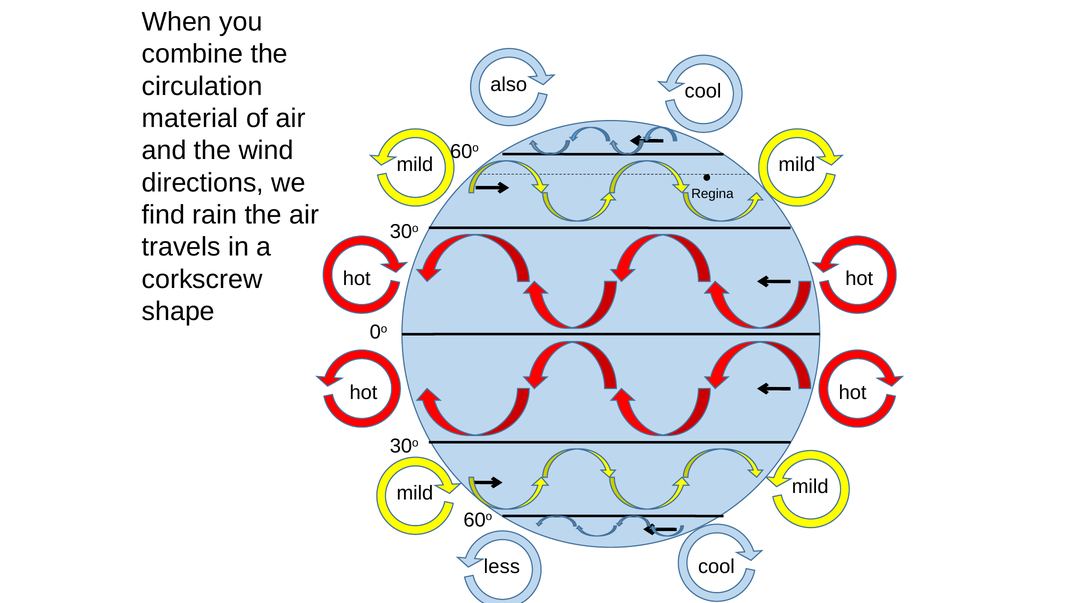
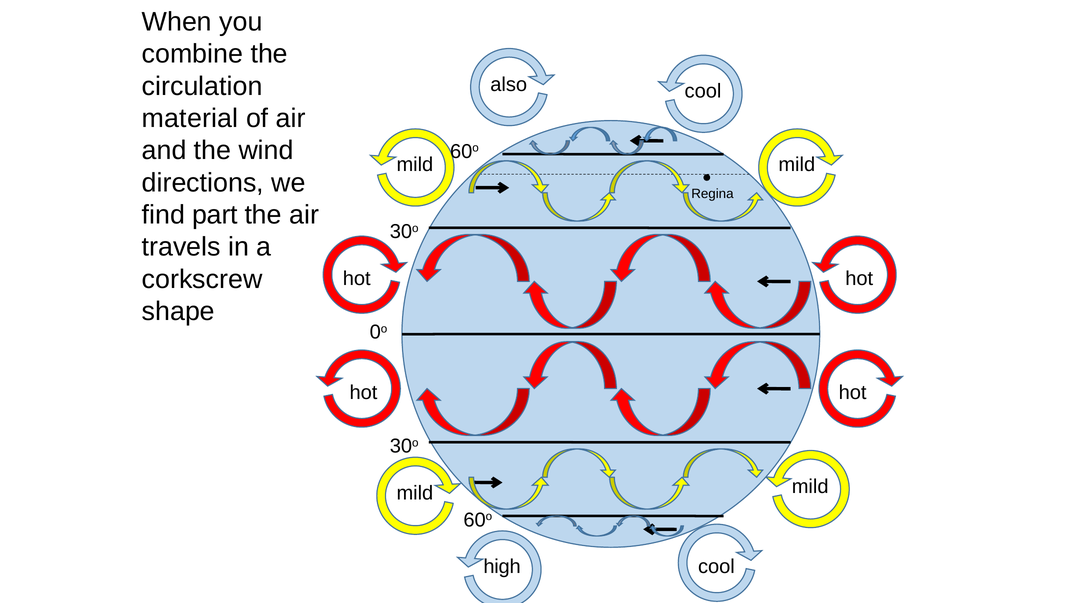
rain: rain -> part (215, 215)
less: less -> high (502, 567)
